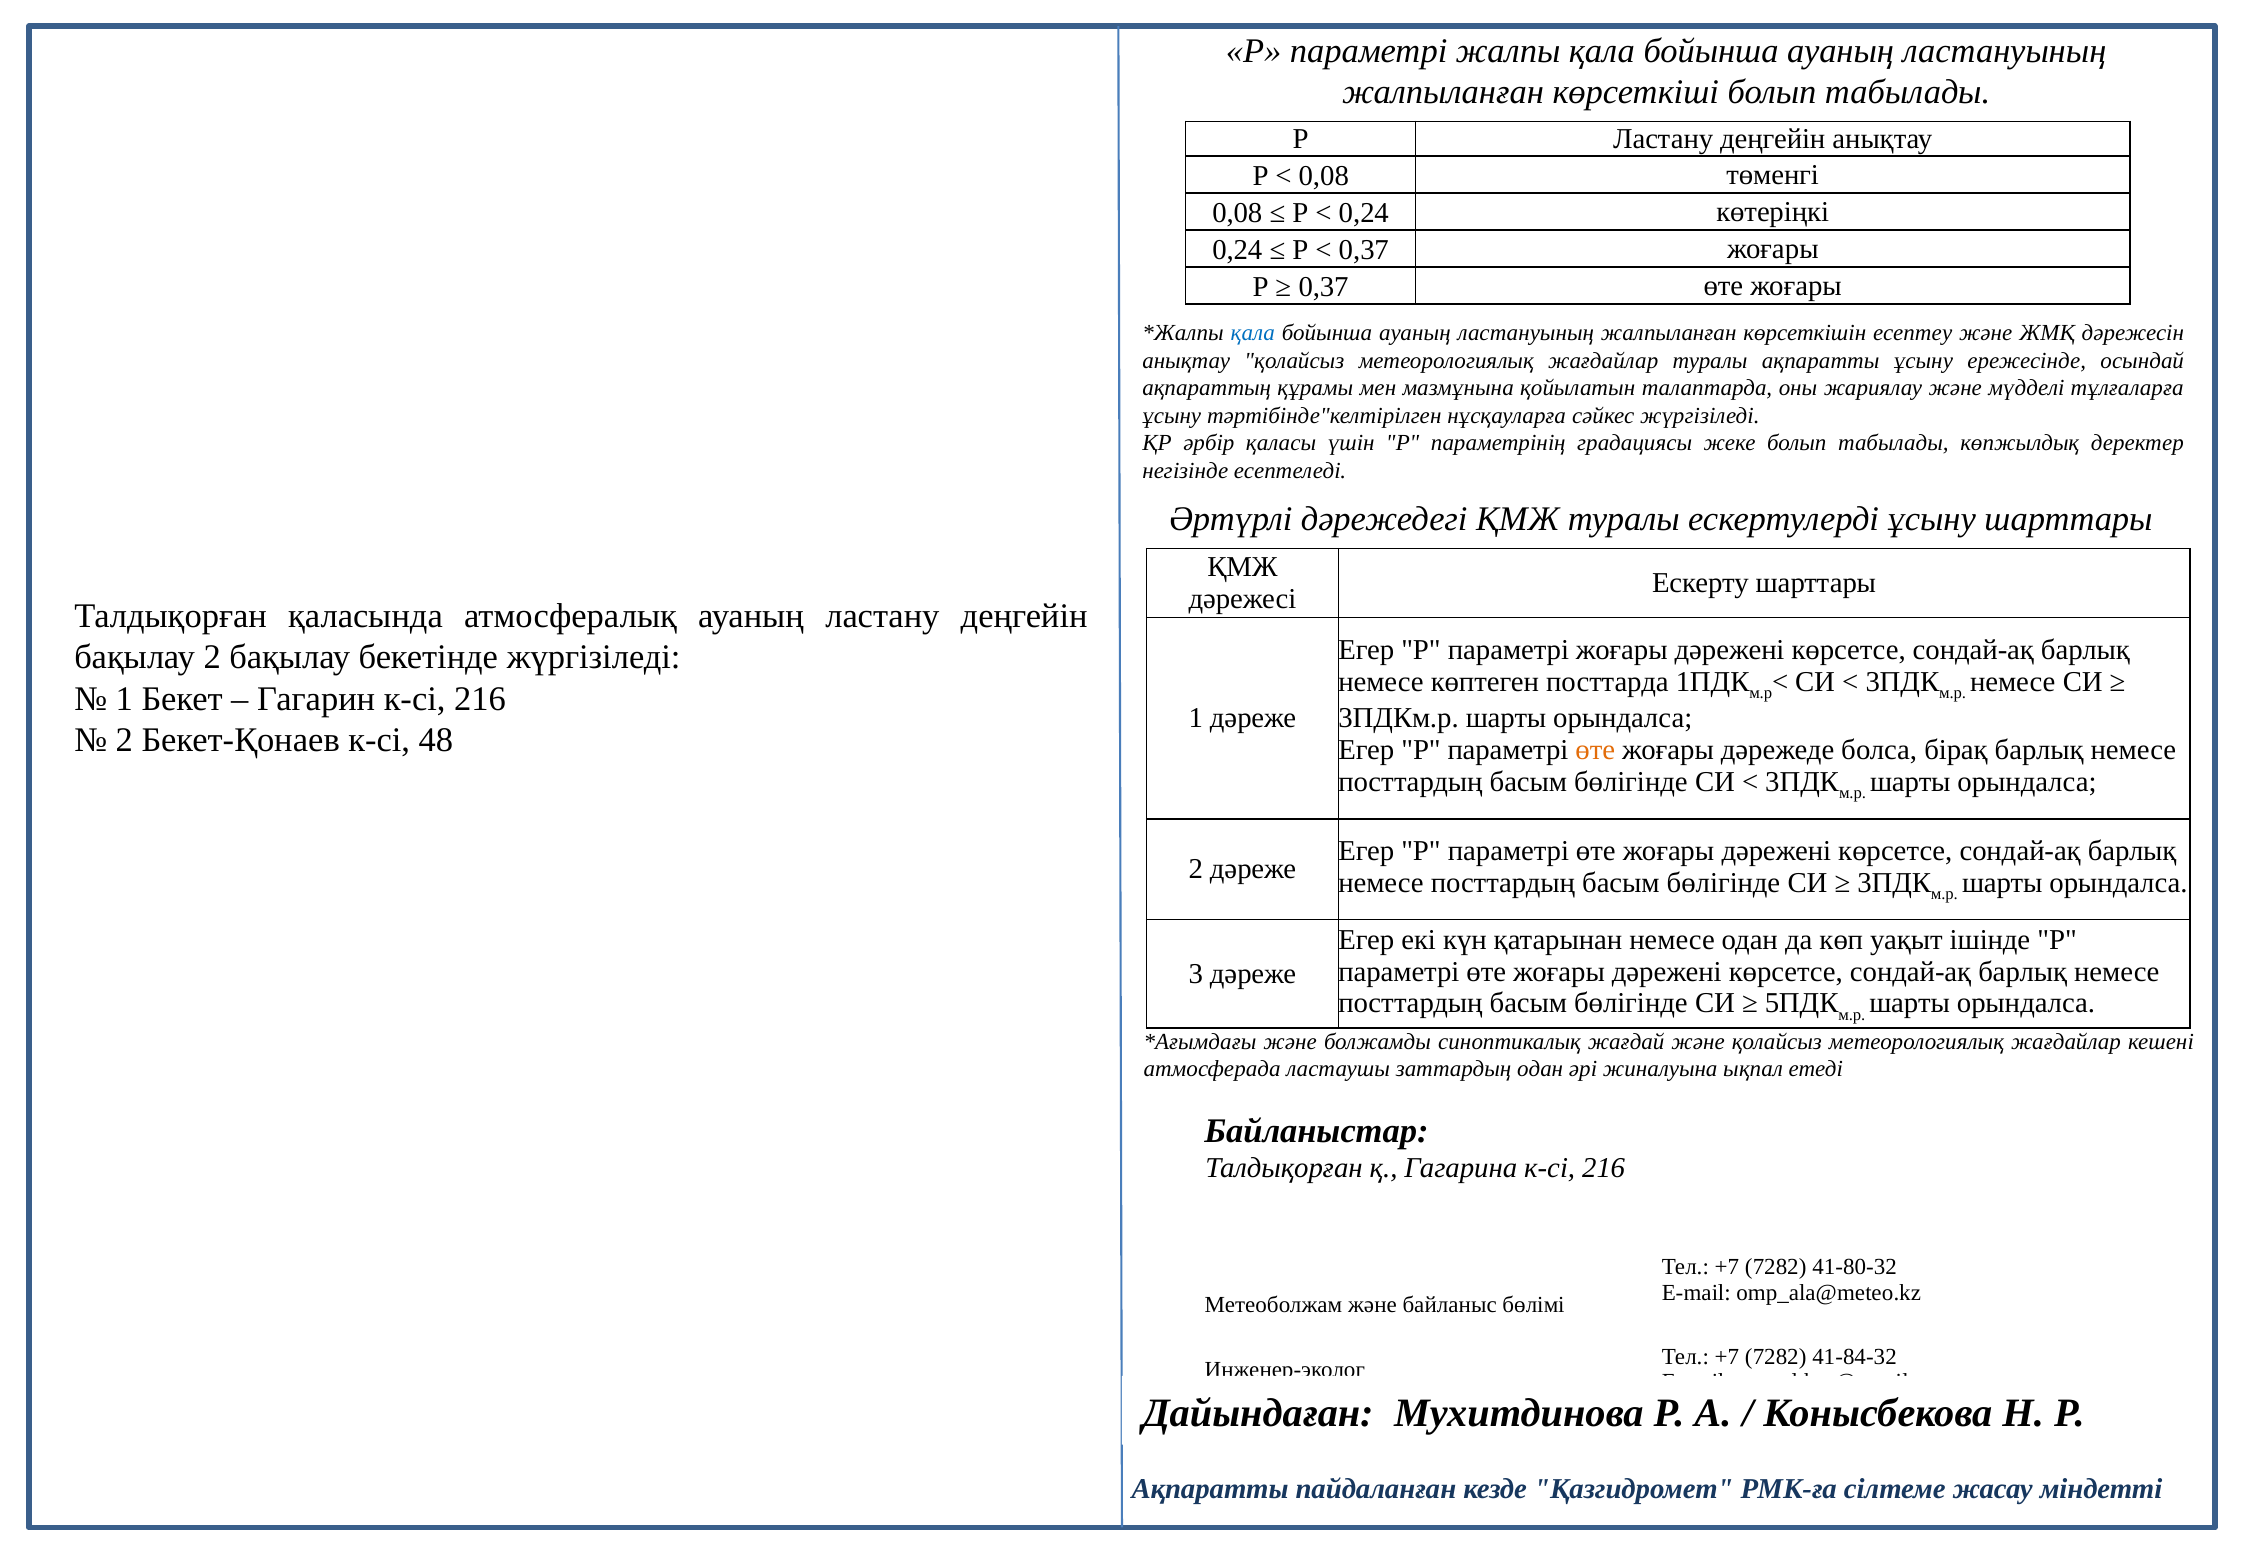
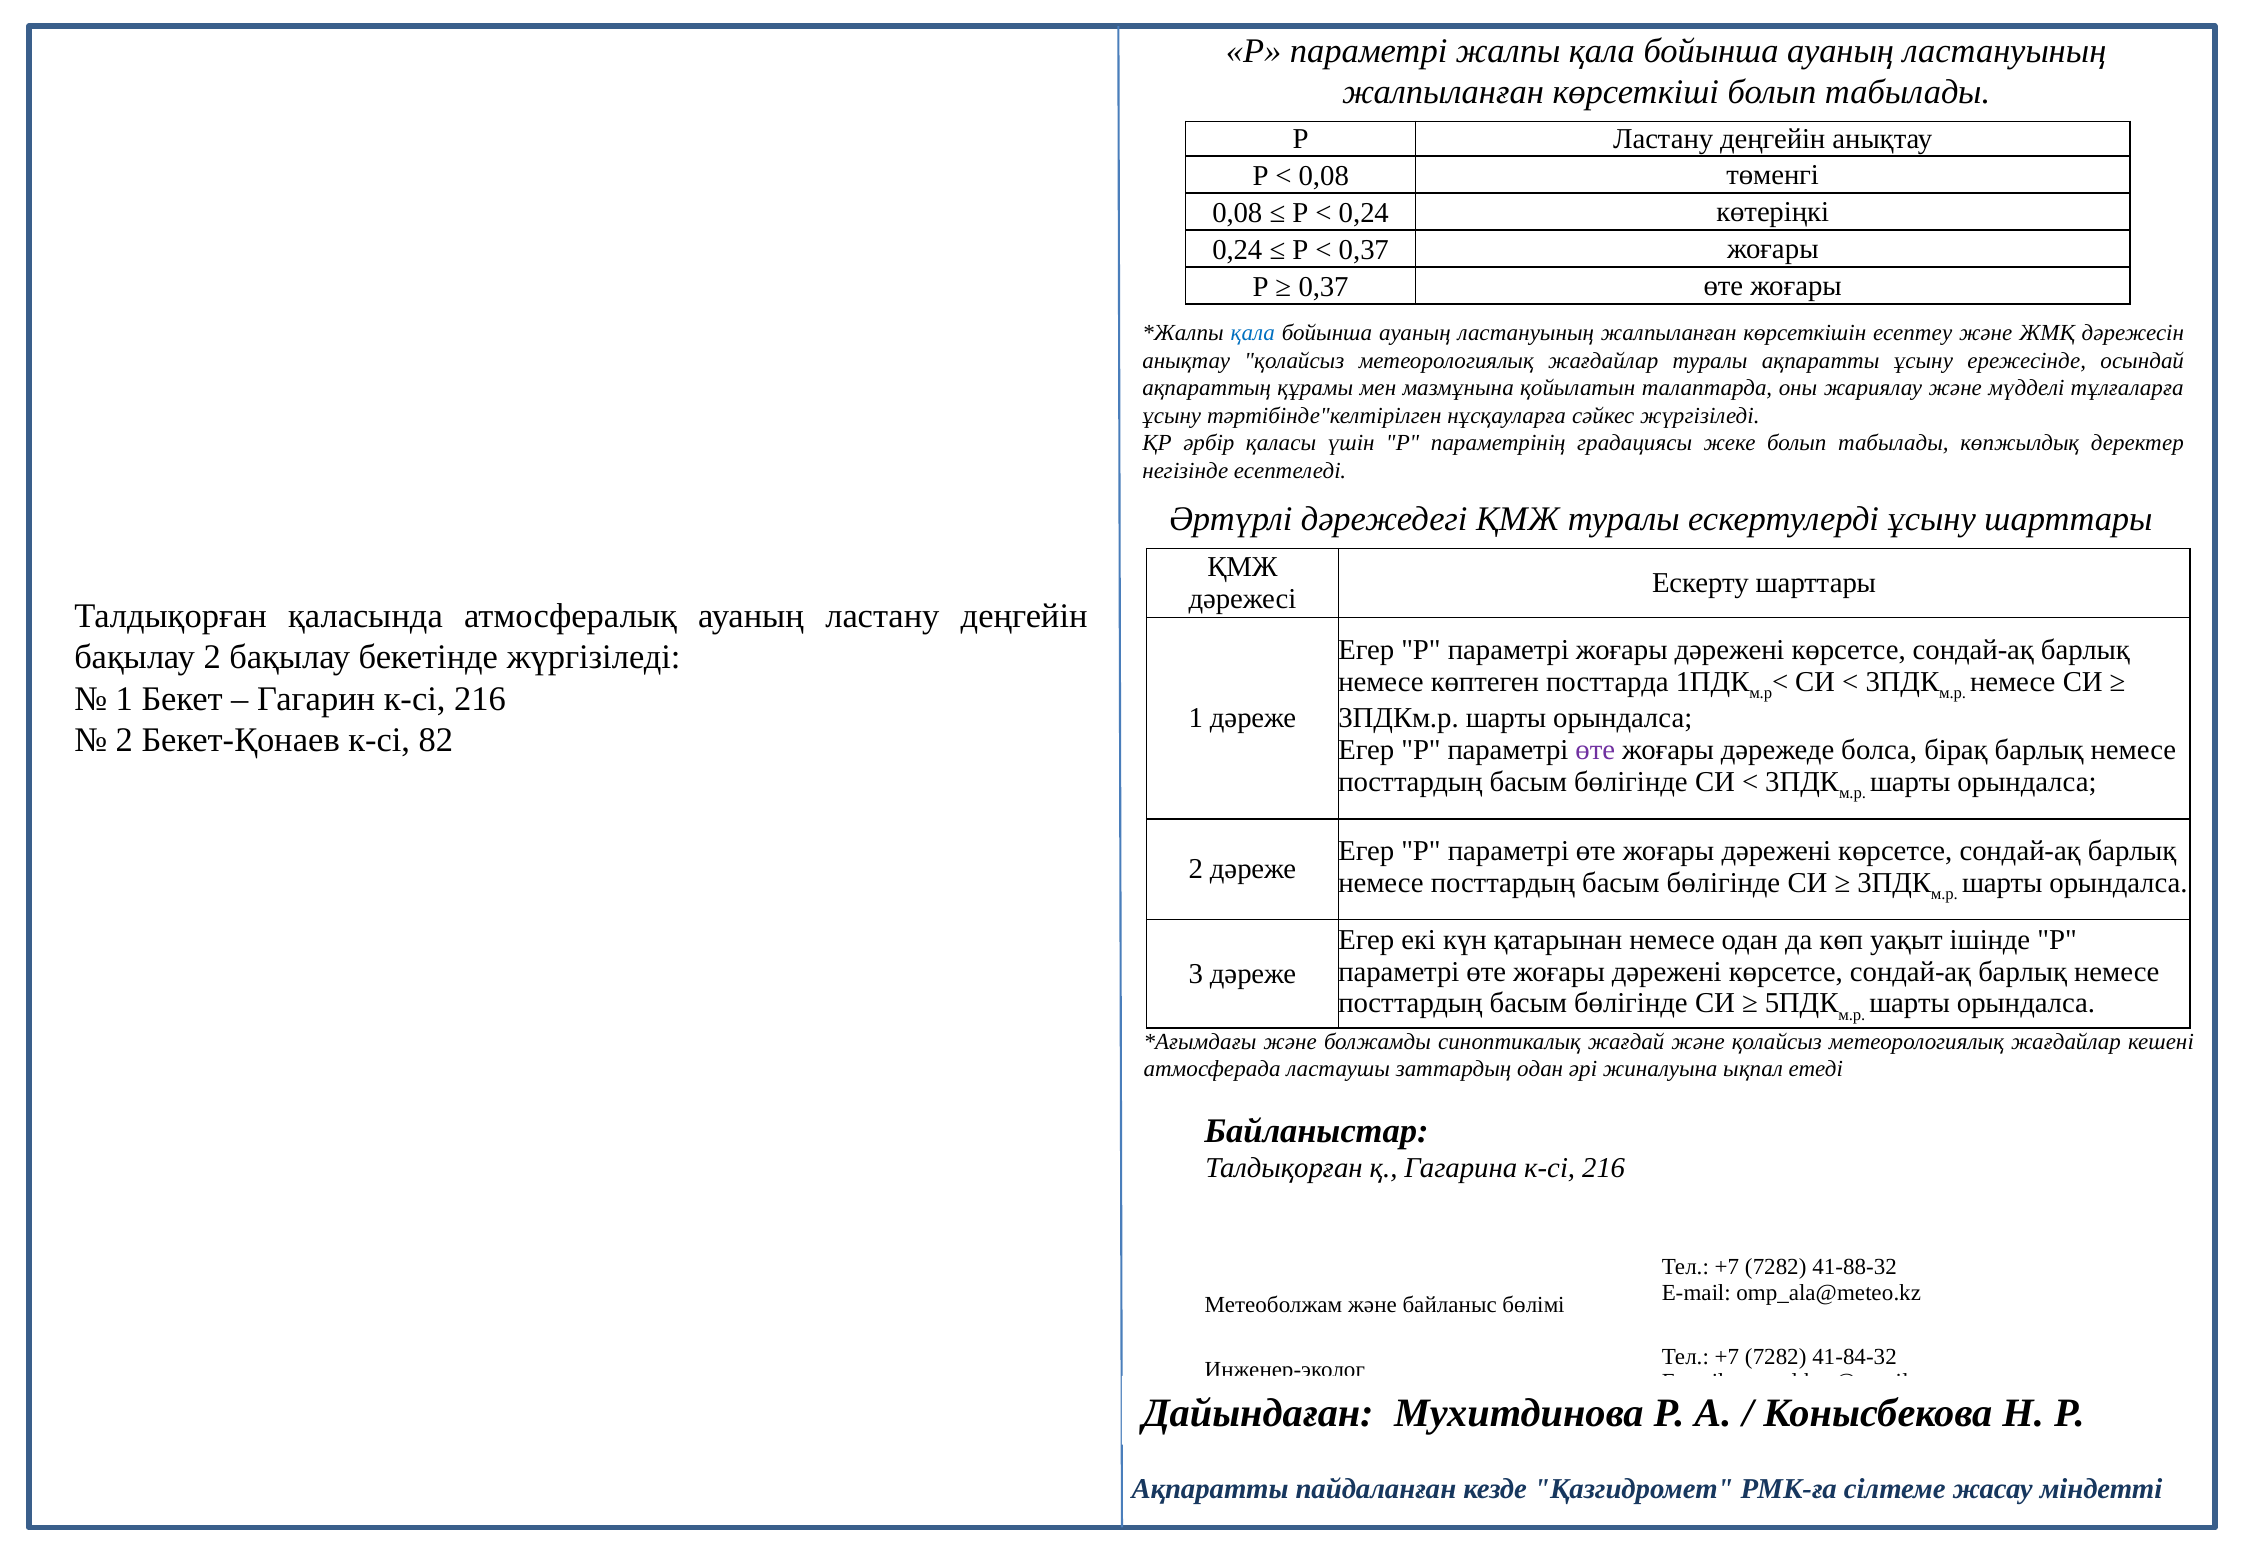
48: 48 -> 82 (436, 740)
өте colour: orange -> purple (1595, 750)
41-80-32: 41-80-32 -> 41-88-32 (1855, 1267)
